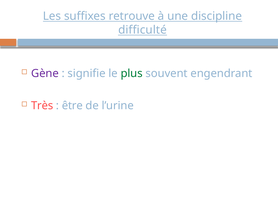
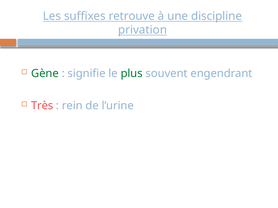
difficulté: difficulté -> privation (143, 30)
Gène colour: purple -> green (45, 74)
être: être -> rein (72, 106)
